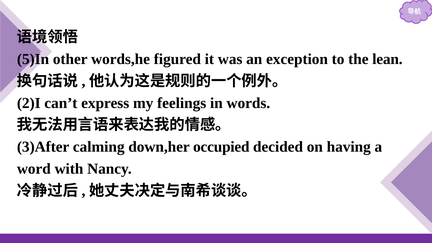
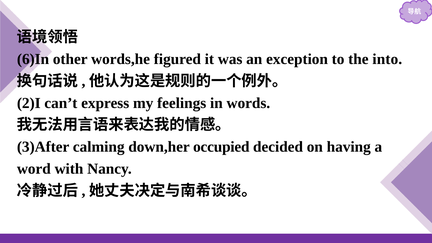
5)In: 5)In -> 6)In (33, 59)
lean: lean -> into (387, 59)
